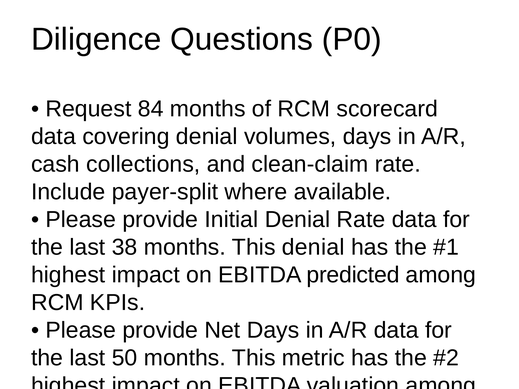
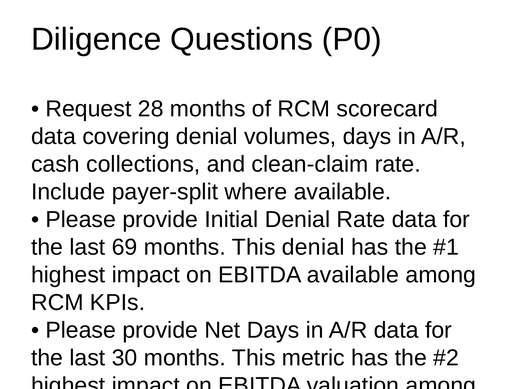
84: 84 -> 28 (151, 109)
38: 38 -> 69 (125, 247)
EBITDA predicted: predicted -> available (353, 275)
50: 50 -> 30 (125, 358)
